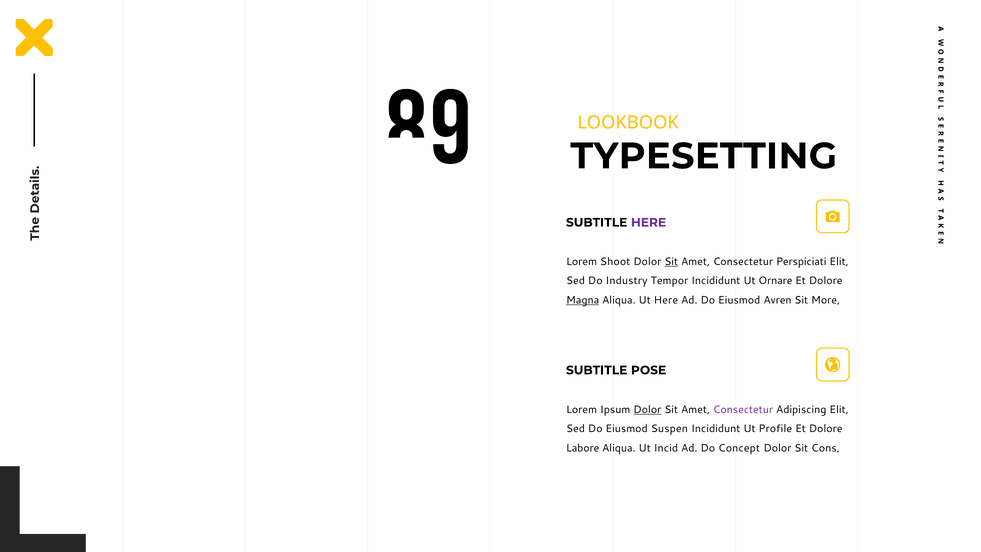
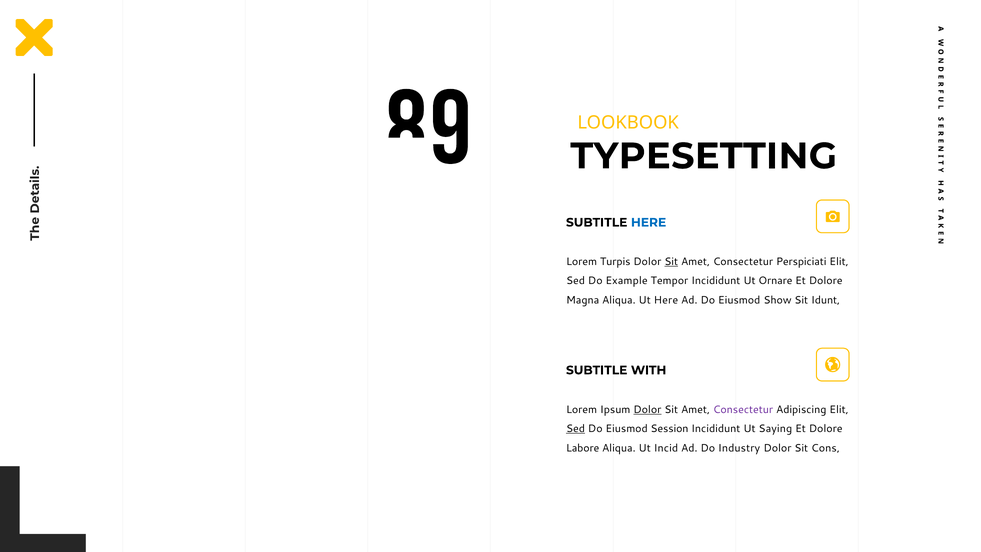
HERE colour: purple -> blue (649, 222)
Shoot: Shoot -> Turpis (615, 262)
Industry: Industry -> Example (627, 281)
Magna underline: present -> none (583, 300)
Avren: Avren -> Show (778, 300)
More: More -> Idunt (826, 300)
POSE: POSE -> WITH (649, 370)
Sed underline: none -> present (576, 429)
Suspen: Suspen -> Session (669, 429)
Profile: Profile -> Saying (775, 429)
Concept: Concept -> Industry (739, 448)
